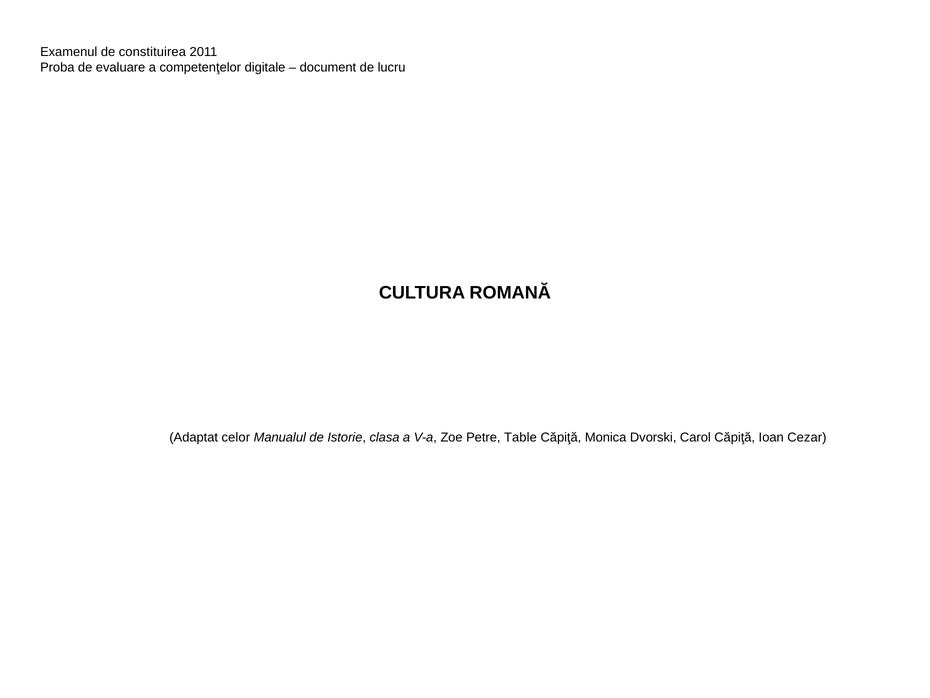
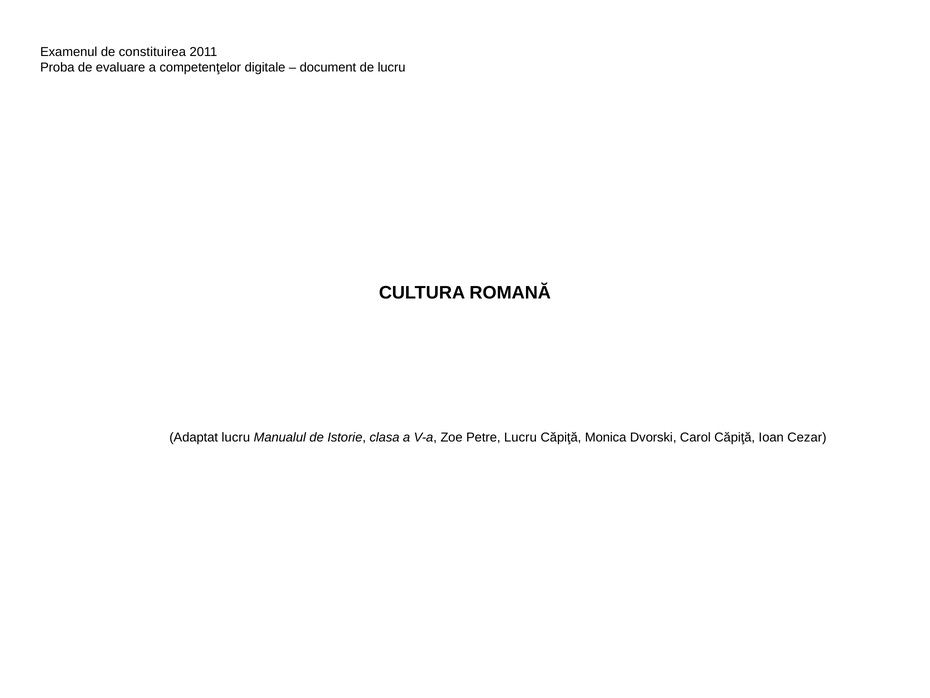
Adaptat celor: celor -> lucru (236, 437)
Petre Table: Table -> Lucru (520, 437)
